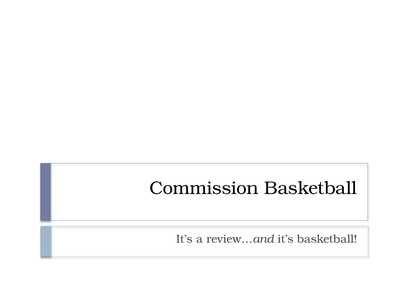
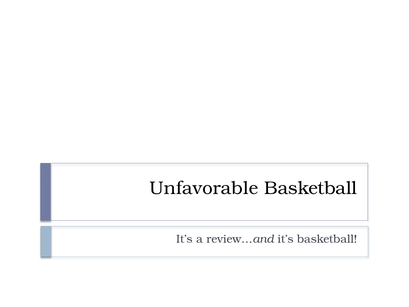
Commission: Commission -> Unfavorable (204, 188)
